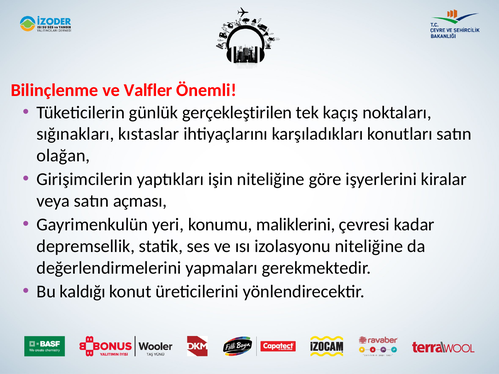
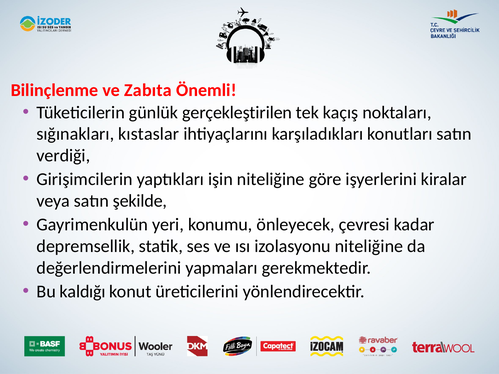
Valfler: Valfler -> Zabıta (148, 90)
olağan: olağan -> verdiği (63, 156)
açması: açması -> şekilde (140, 201)
maliklerini: maliklerini -> önleyecek (296, 225)
